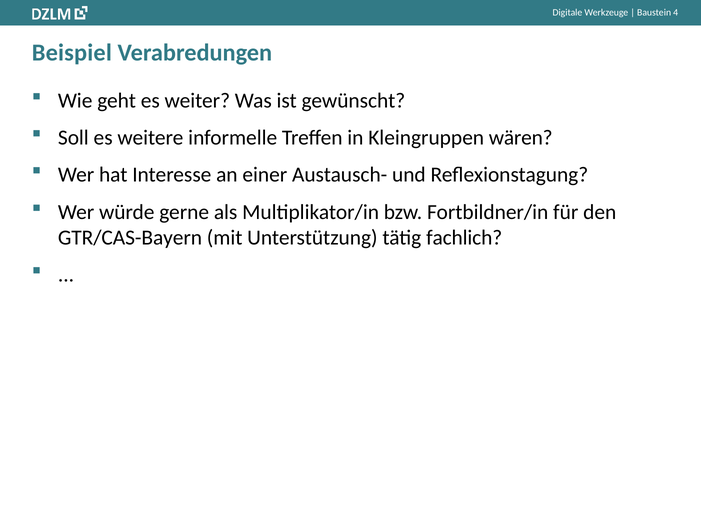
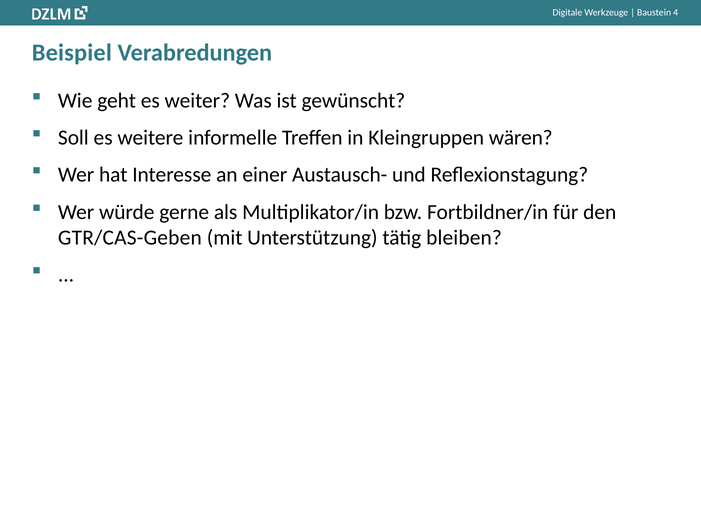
GTR/CAS-Bayern: GTR/CAS-Bayern -> GTR/CAS-Geben (130, 238)
fachlich: fachlich -> bleiben (464, 238)
